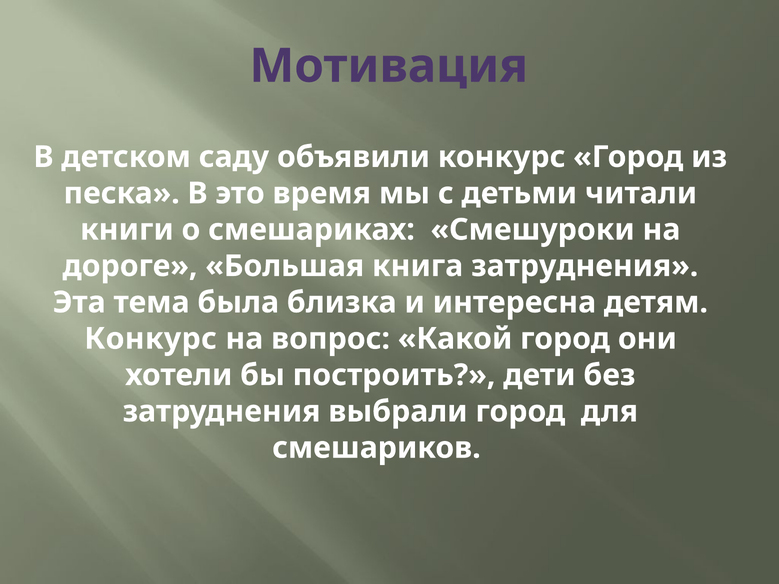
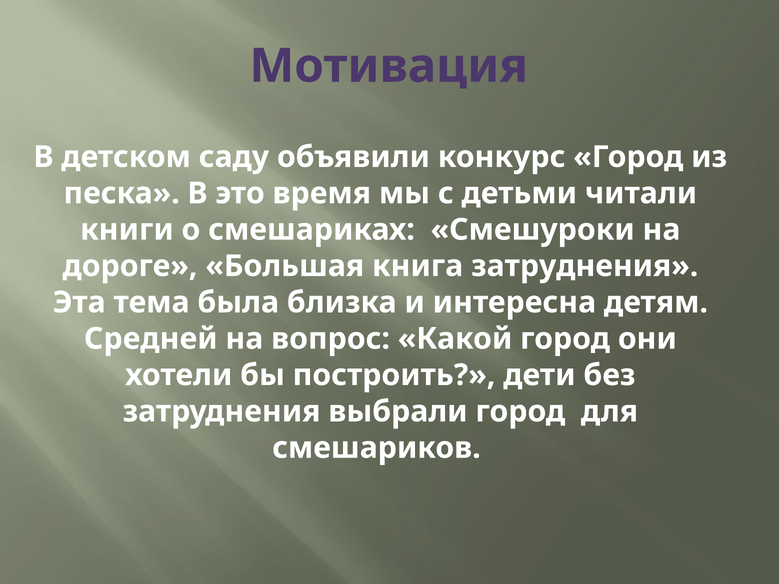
Конкурс: Конкурс -> Средней (151, 339)
